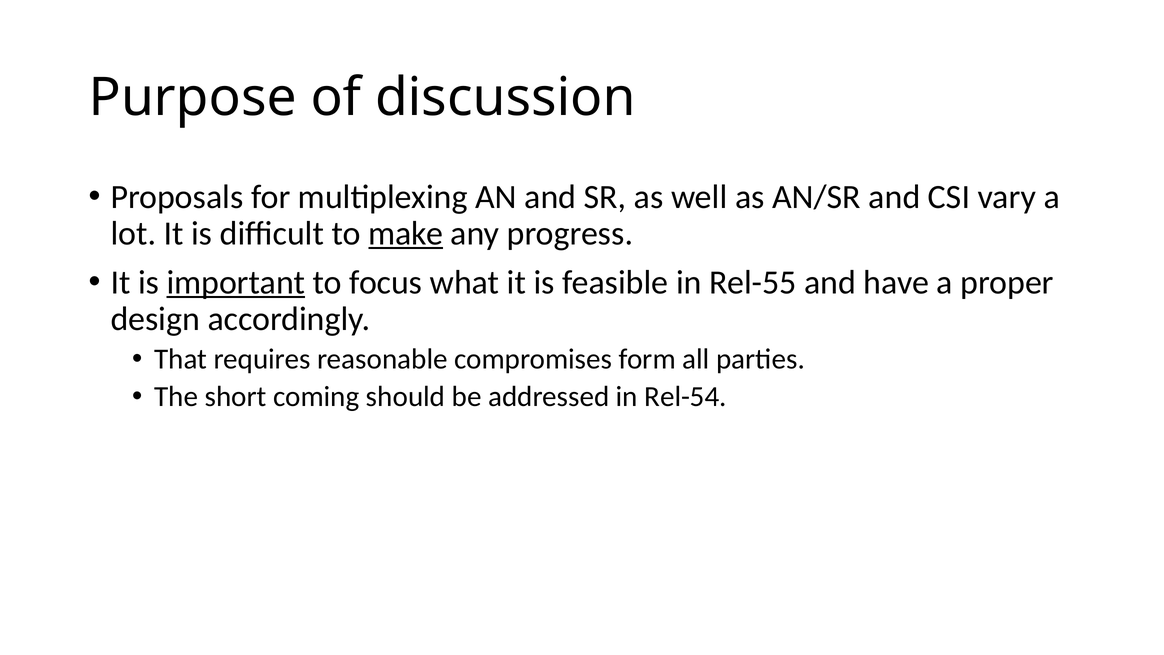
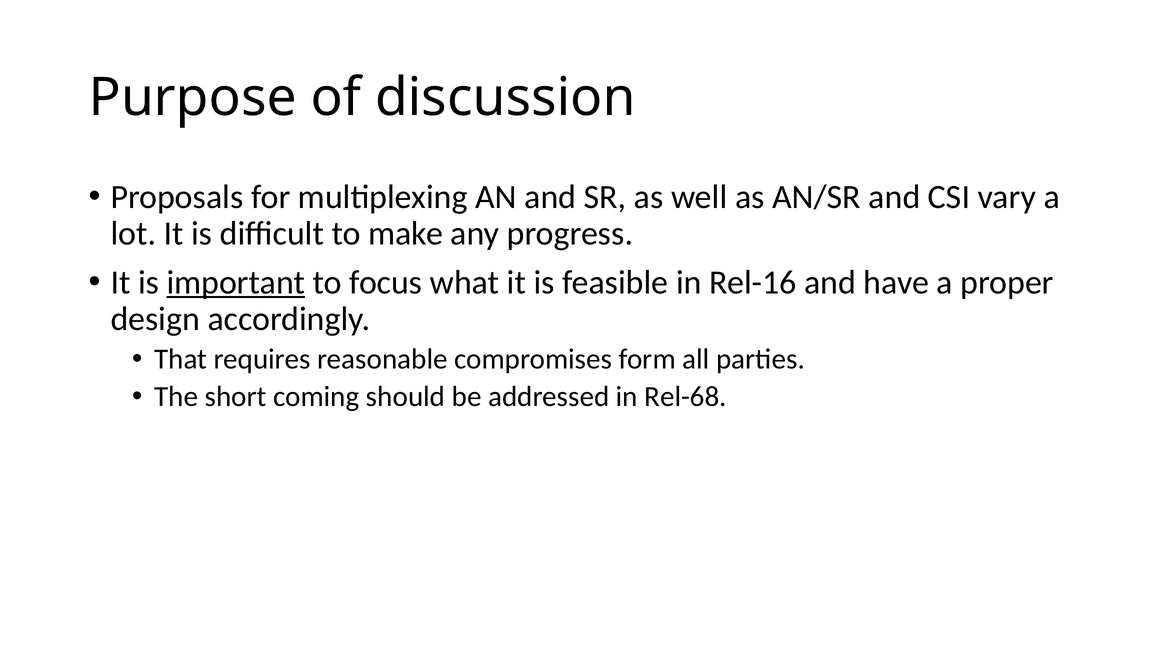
make underline: present -> none (406, 233)
Rel-55: Rel-55 -> Rel-16 (753, 282)
Rel-54: Rel-54 -> Rel-68 (686, 397)
